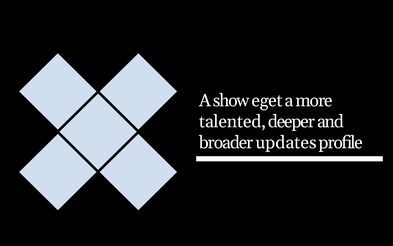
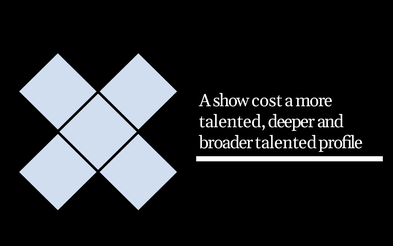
eget: eget -> cost (267, 101)
broader updates: updates -> talented (286, 142)
